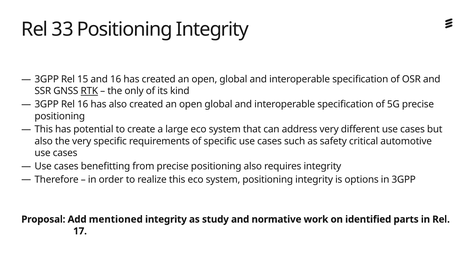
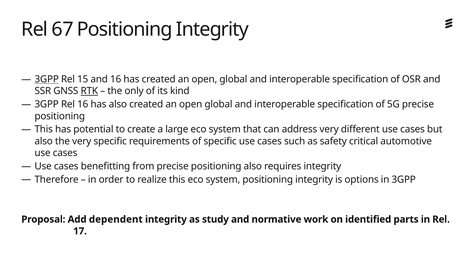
33: 33 -> 67 (62, 29)
3GPP underline: none -> present (47, 79)
mentioned: mentioned -> dependent (116, 219)
